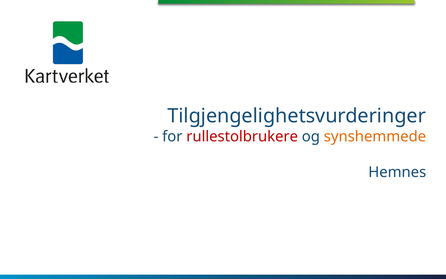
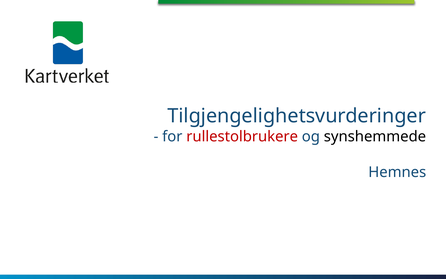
synshemmede colour: orange -> black (375, 136)
